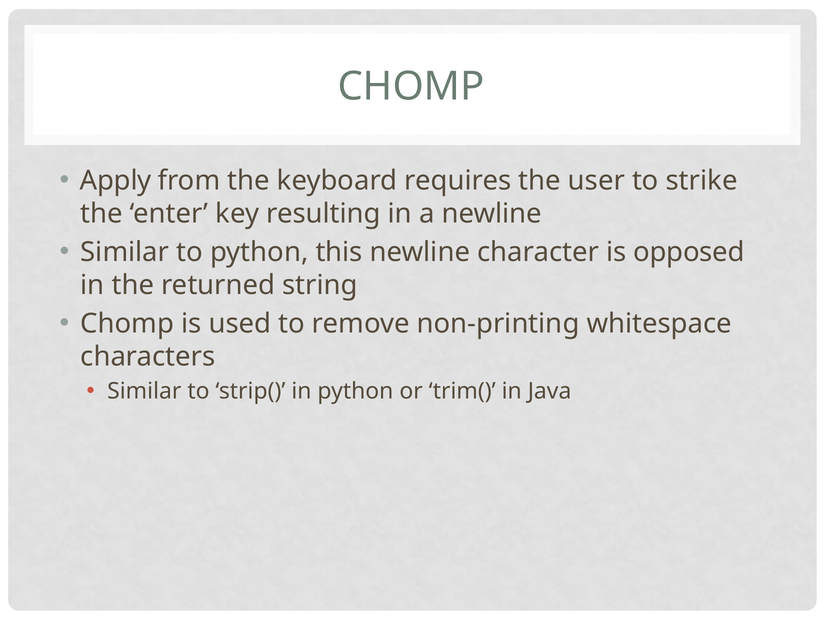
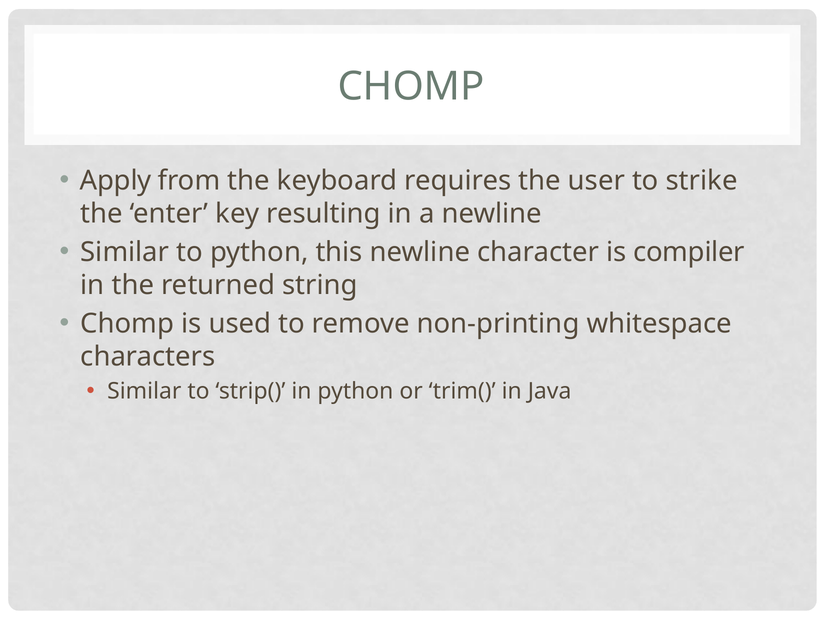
opposed: opposed -> compiler (689, 252)
